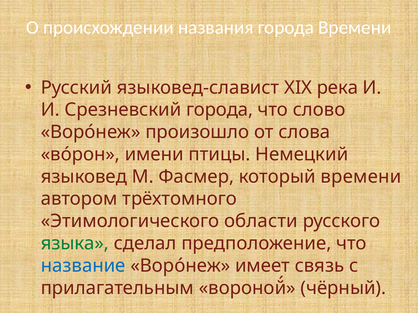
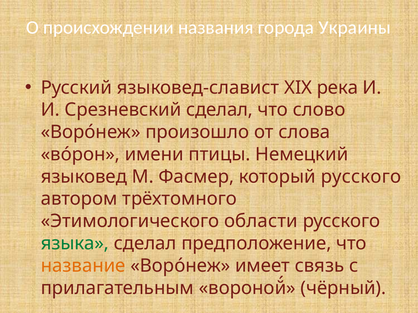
города Времени: Времени -> Украины (355, 27)
Срезневский города: города -> сделал (220, 110)
который времени: времени -> русского (361, 177)
название colour: blue -> orange (83, 266)
